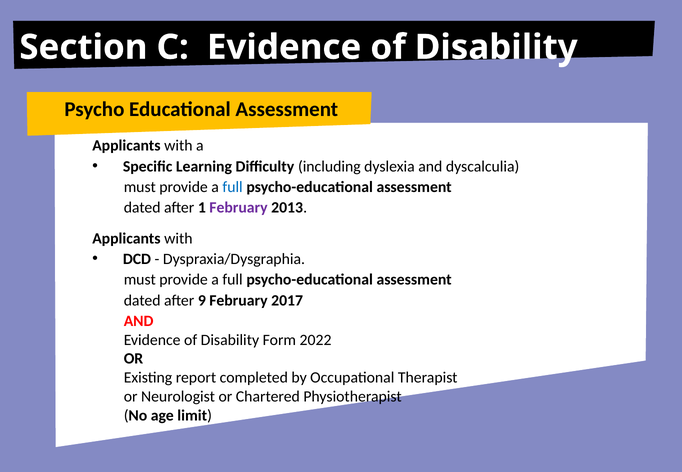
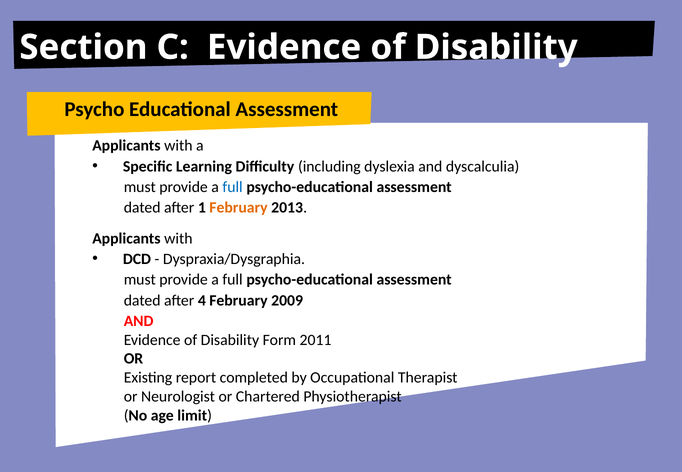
February colour: purple -> orange (238, 208)
9: 9 -> 4 (202, 300)
2017: 2017 -> 2009 (287, 300)
2022: 2022 -> 2011 (316, 340)
